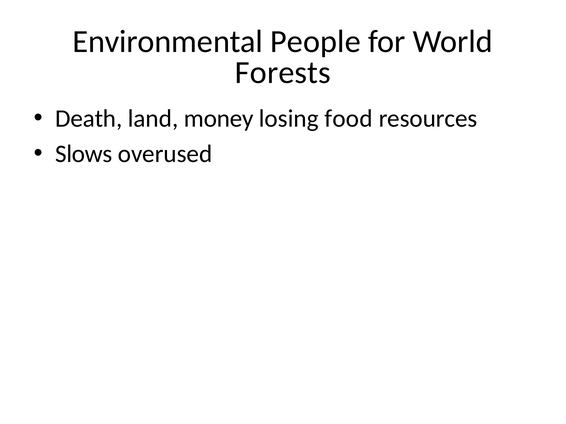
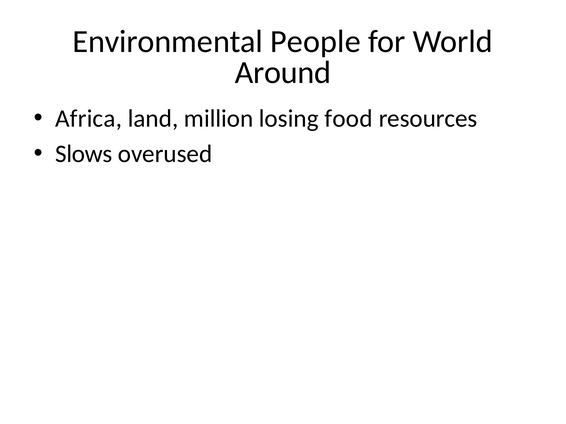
Forests: Forests -> Around (283, 73)
Death: Death -> Africa (89, 119)
money: money -> million (219, 119)
